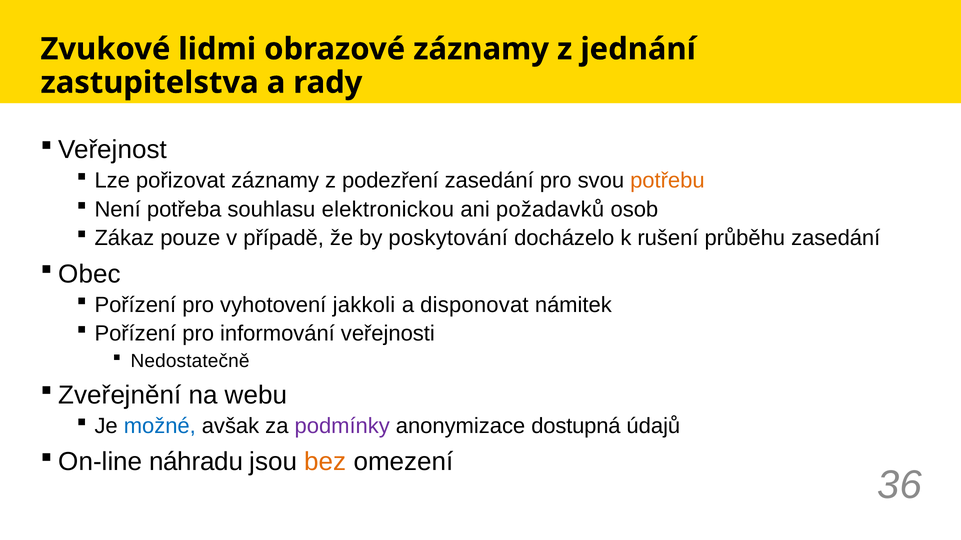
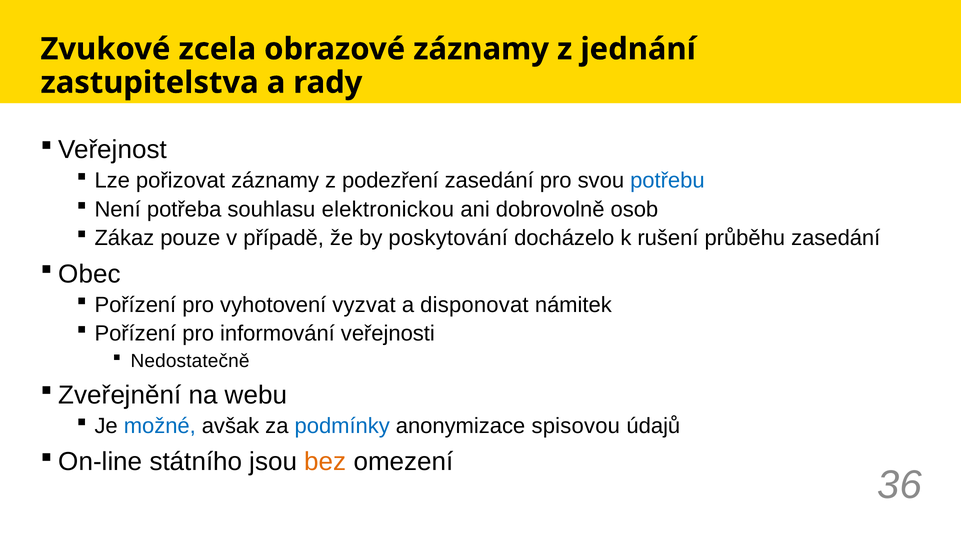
lidmi: lidmi -> zcela (217, 49)
potřebu colour: orange -> blue (667, 181)
požadavků: požadavků -> dobrovolně (550, 210)
jakkoli: jakkoli -> vyzvat (364, 305)
podmínky colour: purple -> blue (342, 426)
dostupná: dostupná -> spisovou (576, 426)
náhradu: náhradu -> státního (196, 462)
